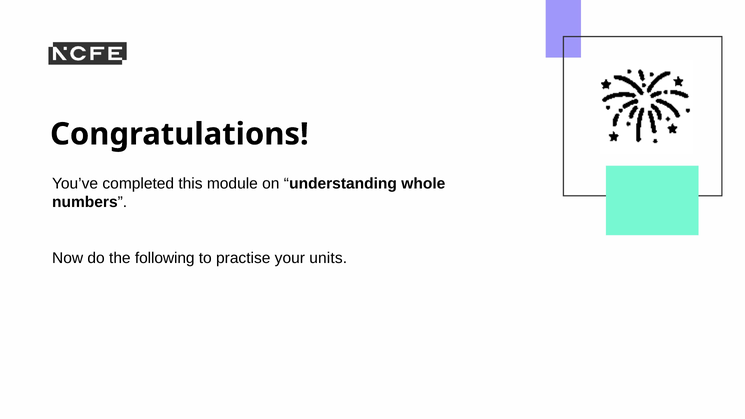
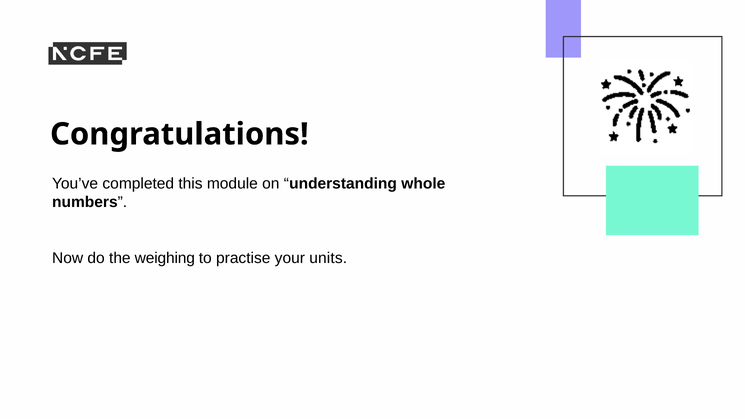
following: following -> weighing (165, 258)
